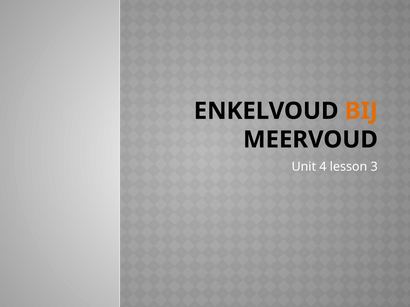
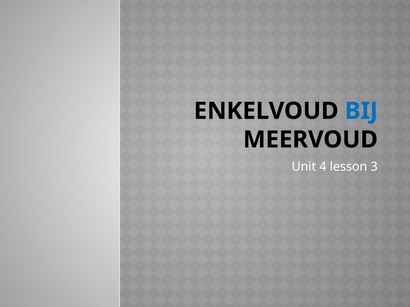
BIJ colour: orange -> blue (361, 111)
